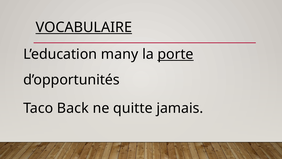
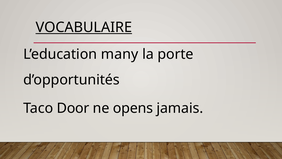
porte underline: present -> none (175, 54)
Back: Back -> Door (73, 108)
quitte: quitte -> opens (133, 108)
